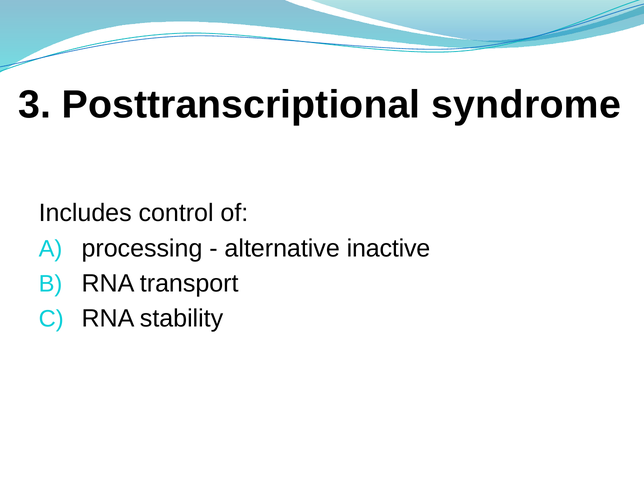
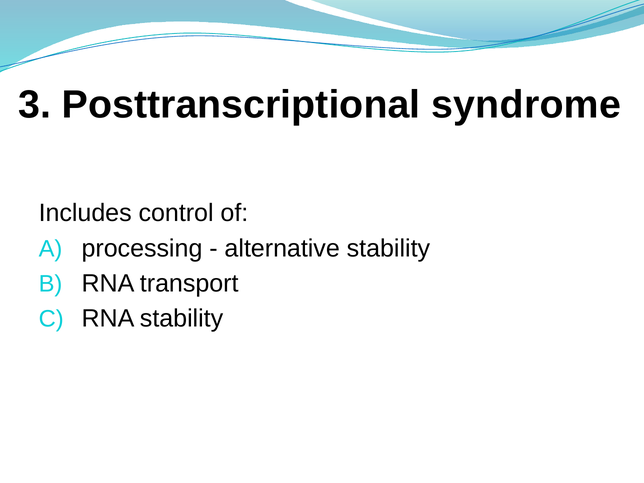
alternative inactive: inactive -> stability (388, 248)
